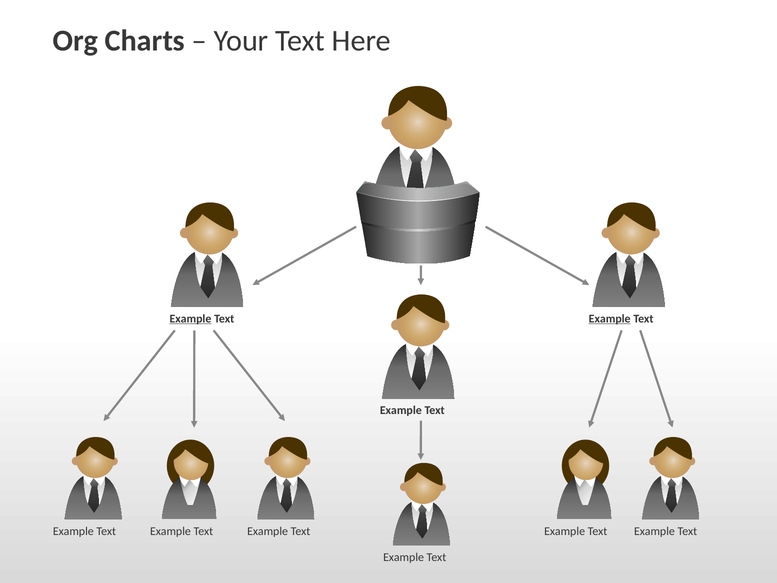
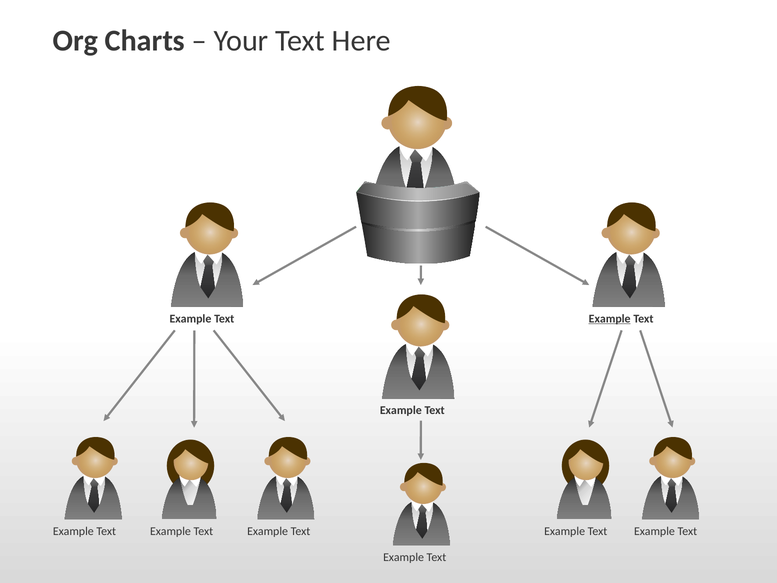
Example underline: present -> none (190, 318)
